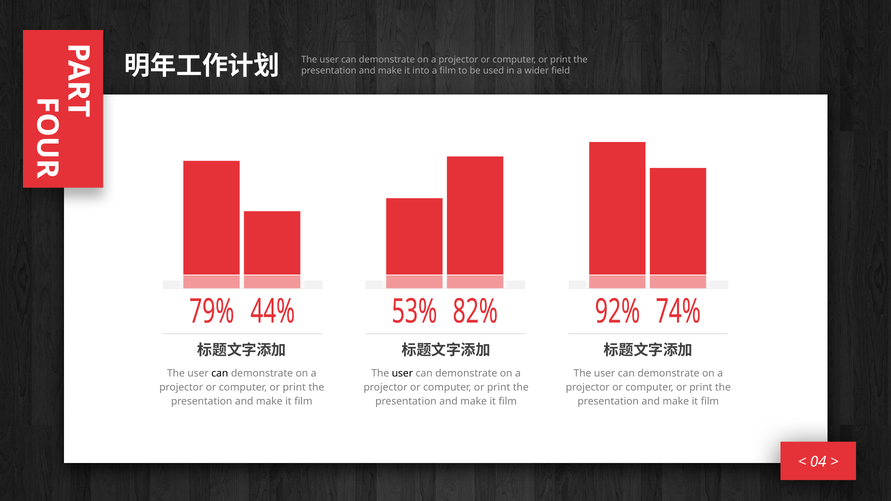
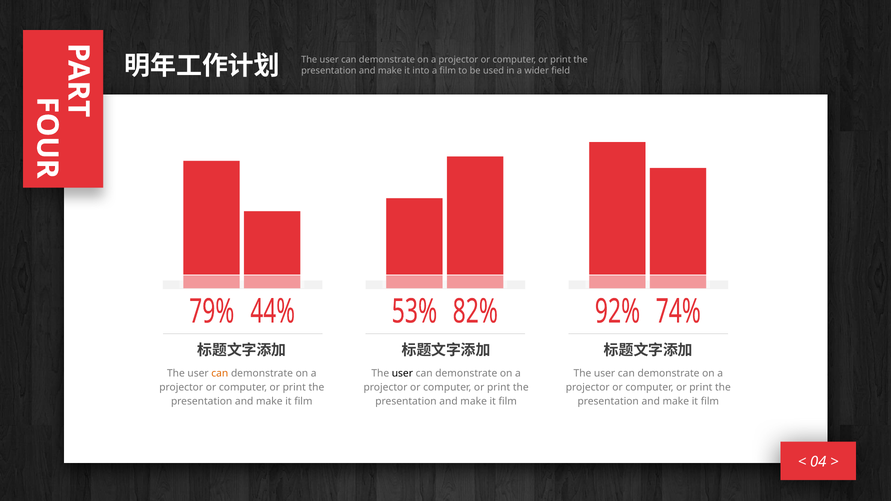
can colour: black -> orange (220, 374)
